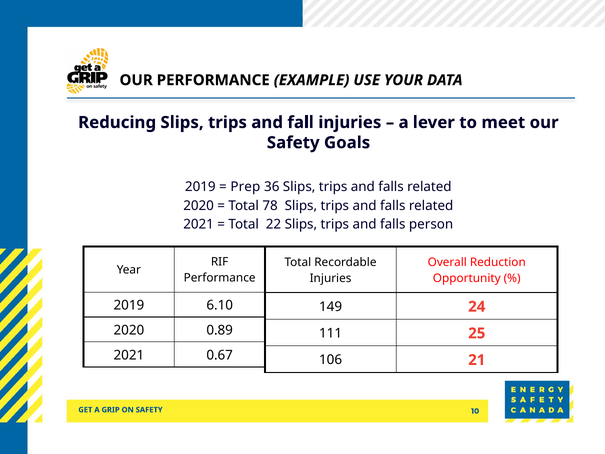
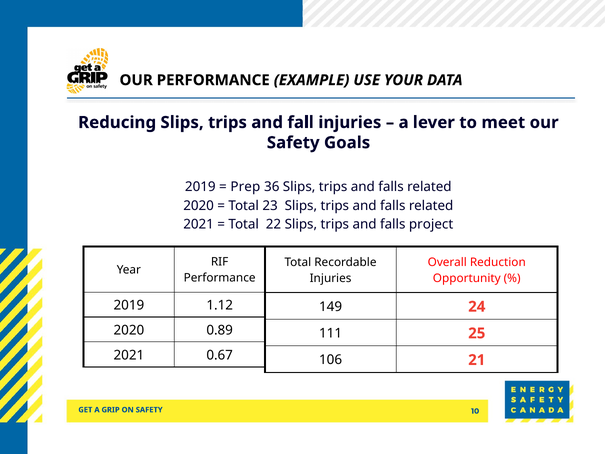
78: 78 -> 23 (270, 206)
person: person -> project (431, 224)
6.10: 6.10 -> 1.12 (220, 305)
